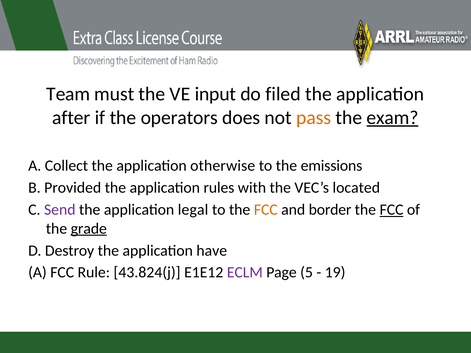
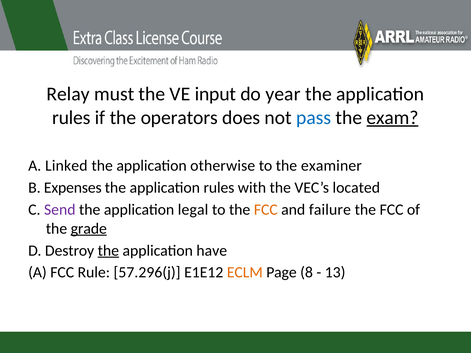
Team: Team -> Relay (68, 94)
filed: filed -> year (283, 94)
after: after -> rules (71, 118)
pass colour: orange -> blue (314, 118)
Collect: Collect -> Linked (66, 166)
emissions: emissions -> examiner (331, 166)
Provided: Provided -> Expenses (73, 188)
border: border -> failure (330, 210)
FCC underline: present -> none (392, 210)
the underline: none -> present (108, 251)
43.824(j: 43.824(j -> 57.296(j (147, 273)
ECLM colour: purple -> orange (245, 273)
5: 5 -> 8 (307, 273)
19: 19 -> 13 (335, 273)
